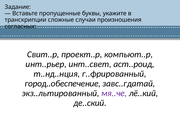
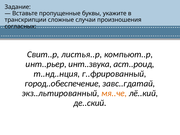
проект..р: проект..р -> листья..р (82, 54)
инт..свет: инт..свет -> инт..звука (90, 64)
мя..че colour: purple -> orange (114, 93)
